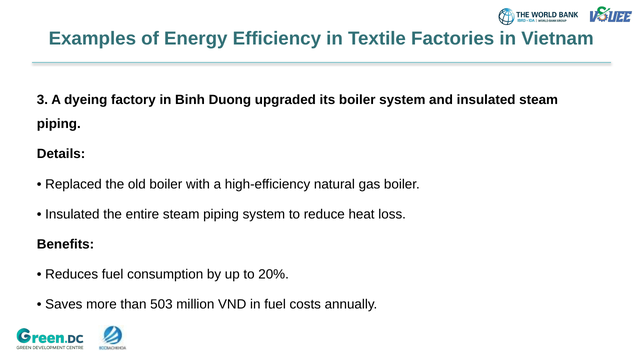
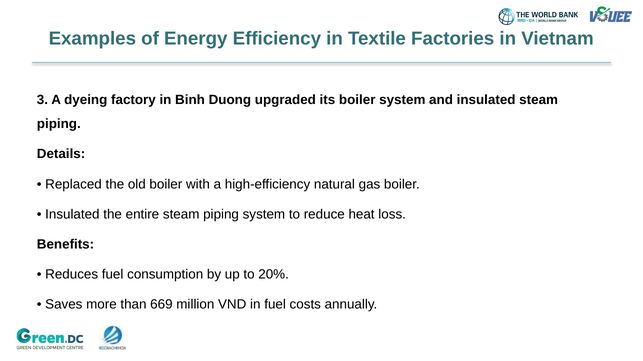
503: 503 -> 669 (161, 305)
